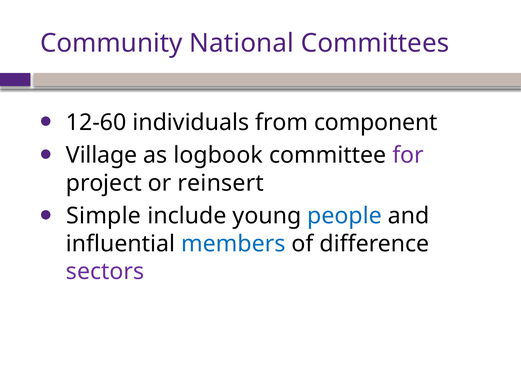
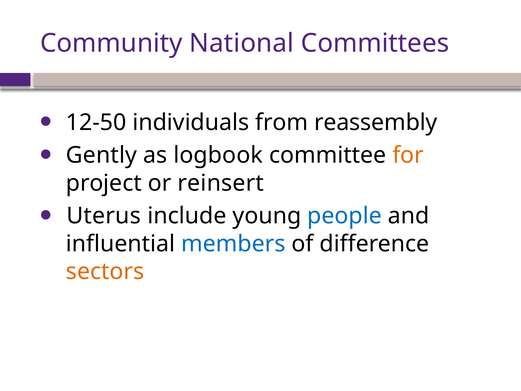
12-60: 12-60 -> 12-50 (96, 122)
component: component -> reassembly (376, 122)
Village: Village -> Gently (102, 155)
for colour: purple -> orange (408, 155)
Simple: Simple -> Uterus (104, 216)
sectors colour: purple -> orange (105, 271)
